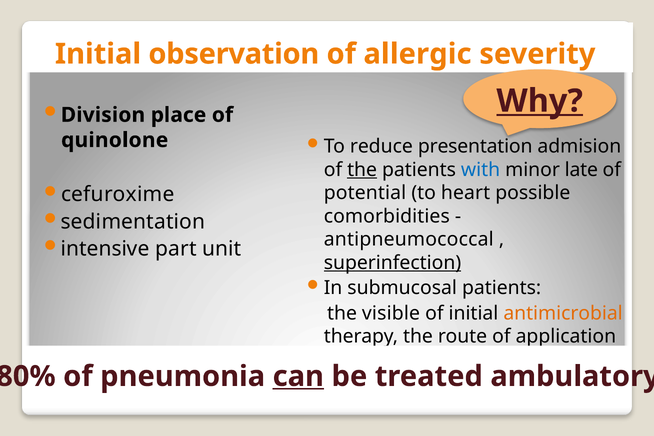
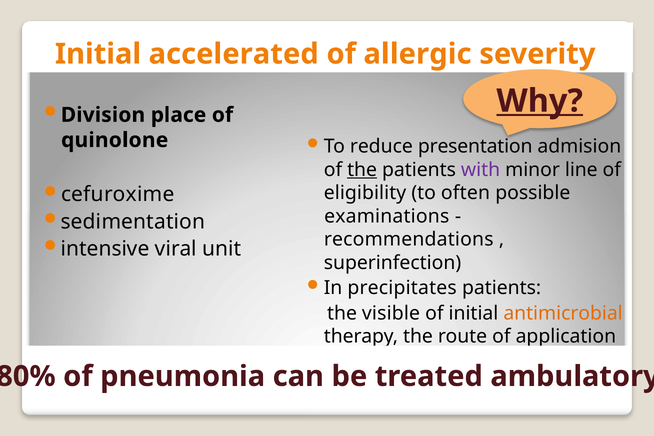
observation: observation -> accelerated (234, 54)
with colour: blue -> purple (481, 170)
late: late -> line (581, 170)
potential: potential -> eligibility (365, 193)
heart: heart -> often (465, 193)
comorbidities: comorbidities -> examinations (387, 216)
antipneumococcal: antipneumococcal -> recommendations (409, 240)
part: part -> viral (176, 249)
superinfection underline: present -> none (392, 263)
submucosal: submucosal -> precipitates (402, 288)
can underline: present -> none (298, 376)
